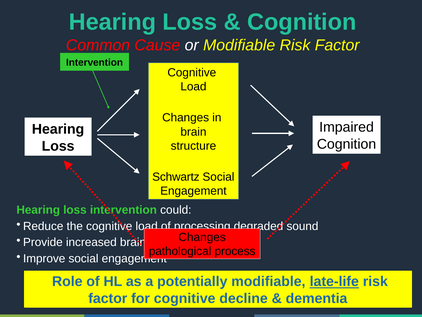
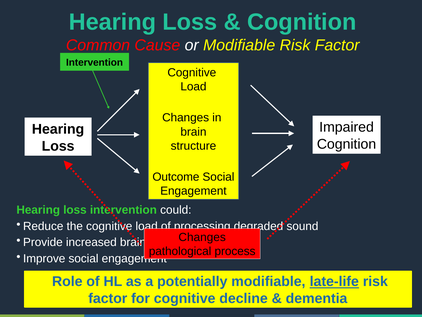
Schwartz: Schwartz -> Outcome (176, 177)
